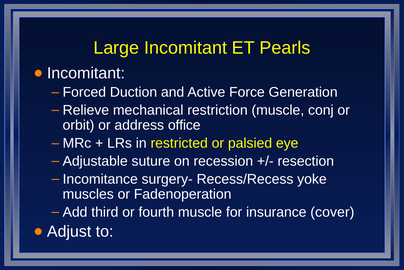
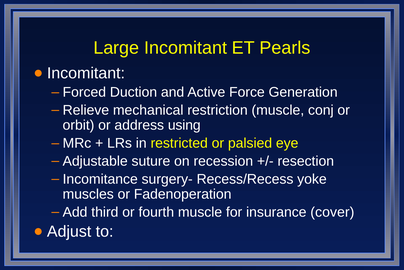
office: office -> using (184, 125)
